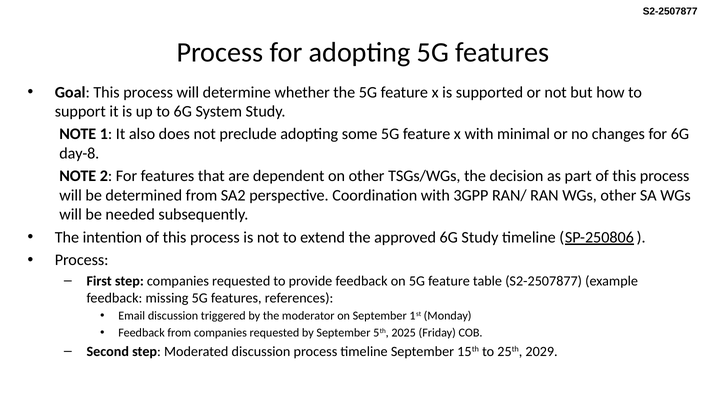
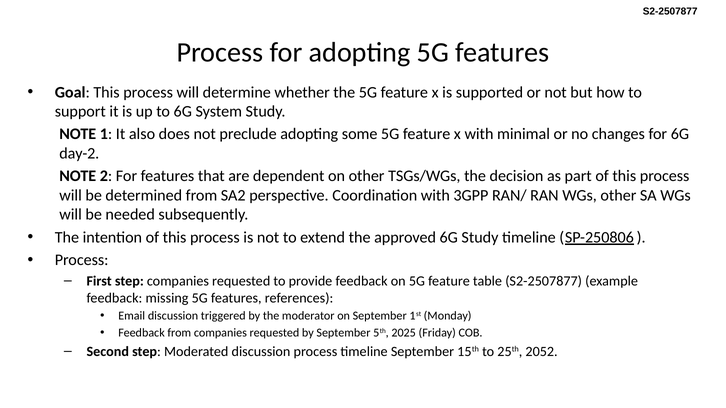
day-8: day-8 -> day-2 (79, 154)
2029: 2029 -> 2052 (542, 352)
